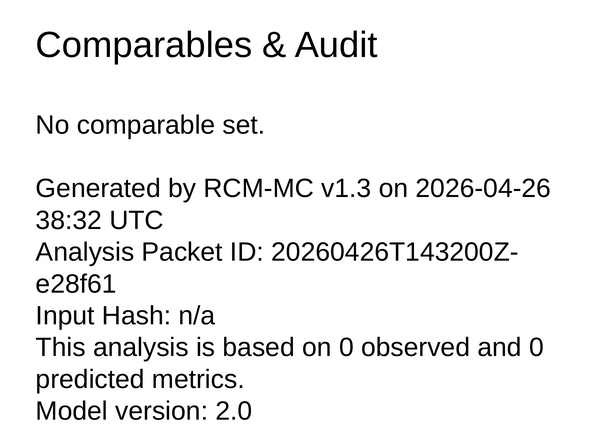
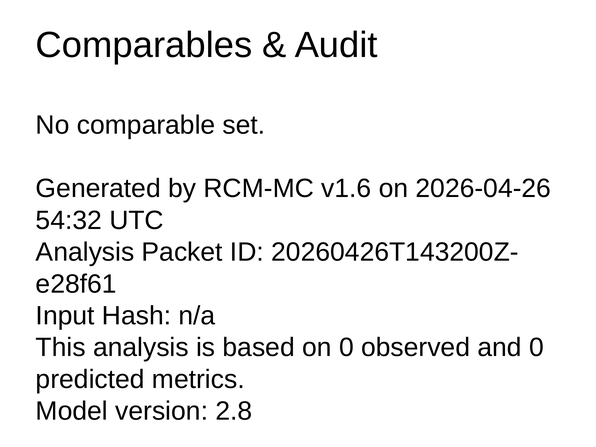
v1.3: v1.3 -> v1.6 (346, 189)
38:32: 38:32 -> 54:32 (69, 220)
2.0: 2.0 -> 2.8 (234, 411)
